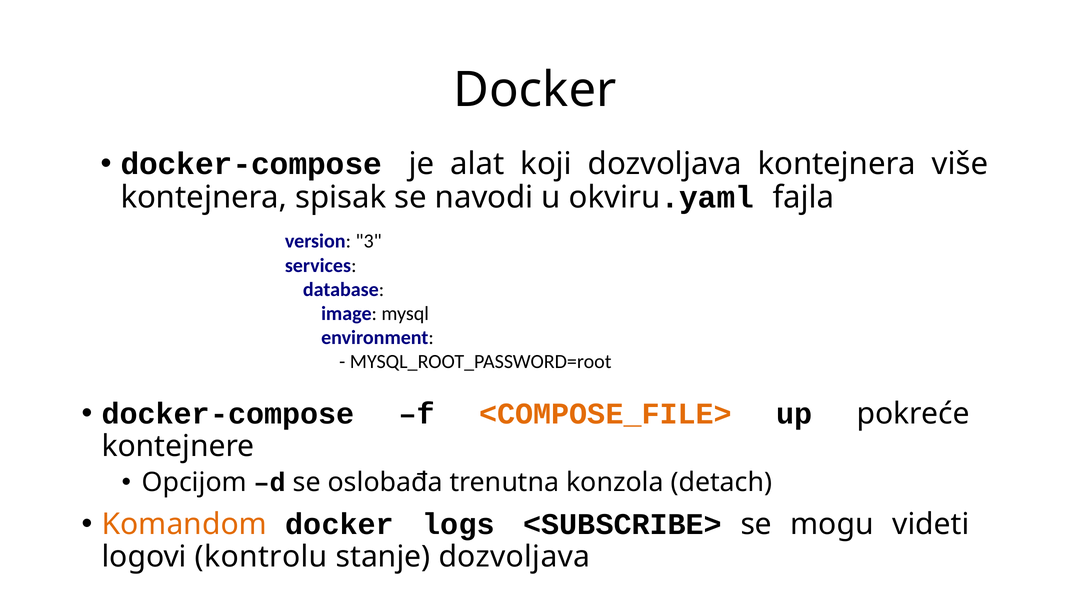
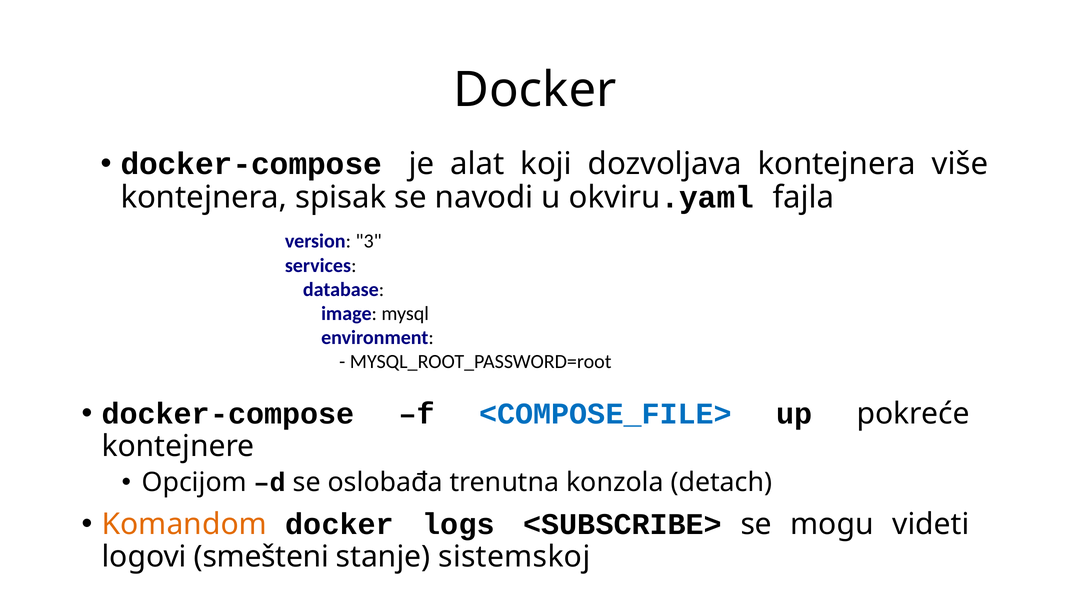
<COMPOSE_FILE> colour: orange -> blue (606, 414)
kontrolu: kontrolu -> smešteni (261, 557)
stanje dozvoljava: dozvoljava -> sistemskoj (514, 557)
